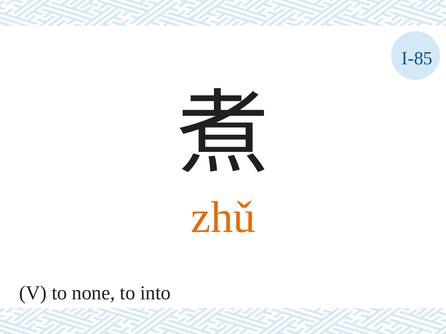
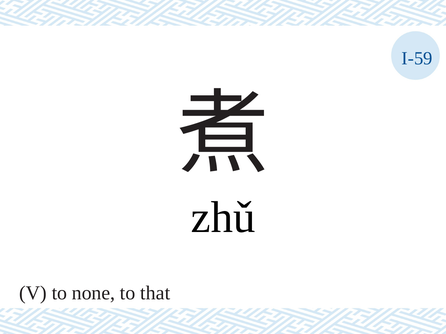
I-85: I-85 -> I-59 (417, 58)
zhǔ colour: orange -> black (223, 218)
into: into -> that (155, 293)
